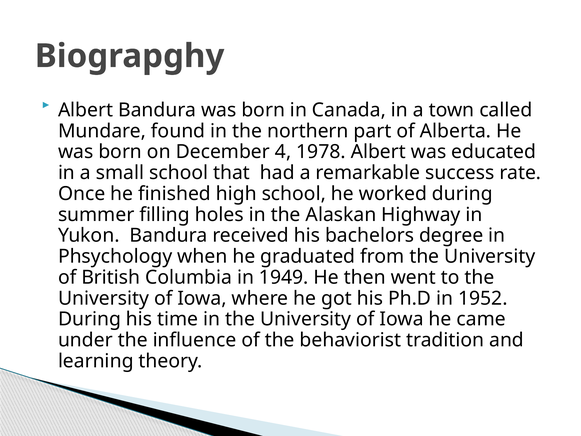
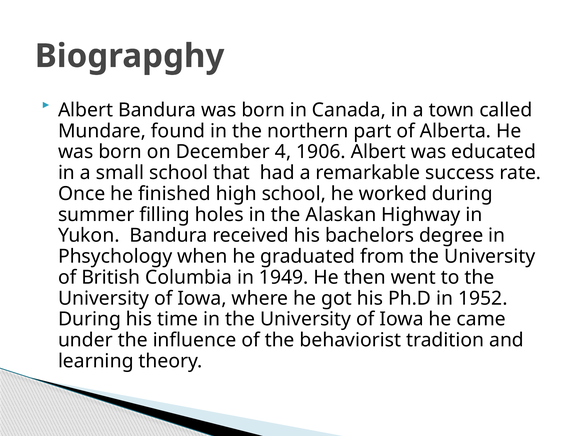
1978: 1978 -> 1906 (321, 152)
